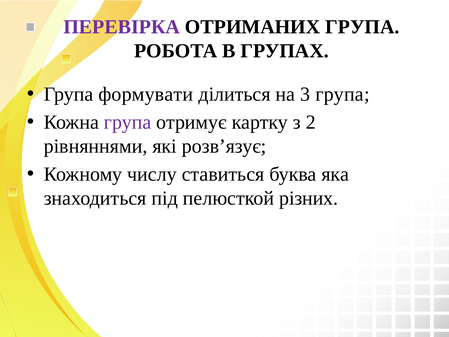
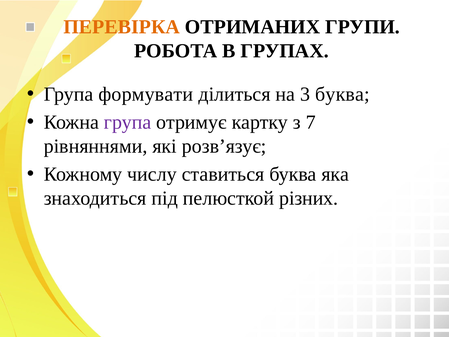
ПЕРЕВІРКА colour: purple -> orange (122, 27)
ОТРИМАНИХ ГРУПА: ГРУПА -> ГРУПИ (362, 27)
3 група: група -> буква (342, 94)
2: 2 -> 7 (311, 122)
